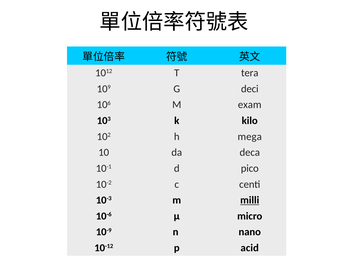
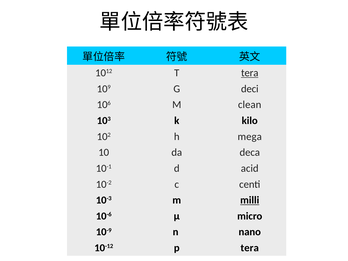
tera underline: none -> present (250, 73)
exam: exam -> clean (250, 105)
pico: pico -> acid (250, 168)
p acid: acid -> tera (250, 248)
